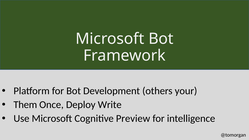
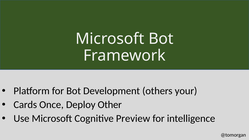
Them: Them -> Cards (25, 105)
Write: Write -> Other (110, 105)
